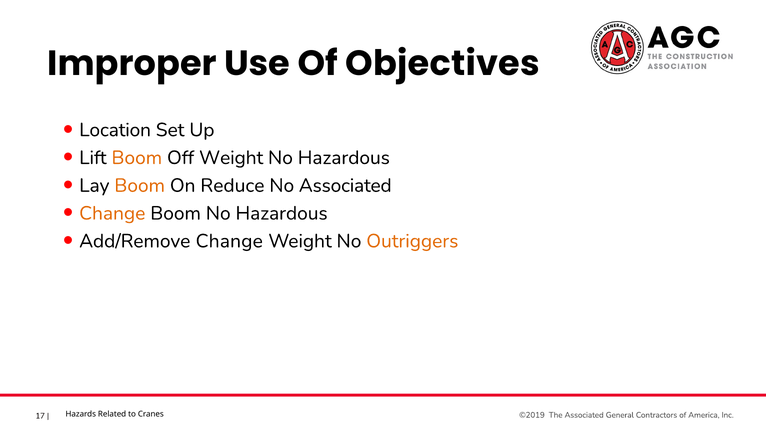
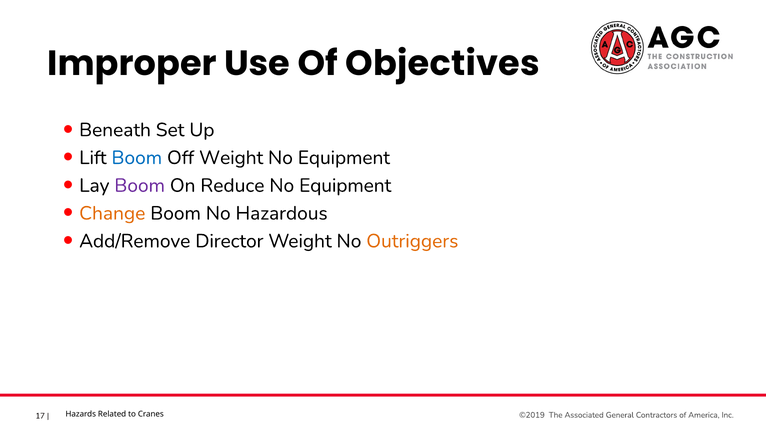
Location: Location -> Beneath (115, 130)
Boom colour: orange -> blue (137, 158)
Hazardous: Hazardous -> Equipment (344, 158)
Boom colour: orange -> purple (140, 185)
Associated: Associated -> Equipment (345, 185)
Add/Remove Change: Change -> Director (229, 241)
